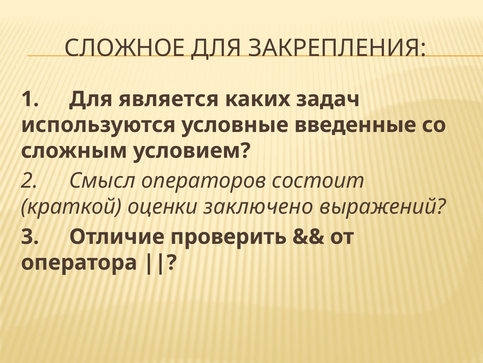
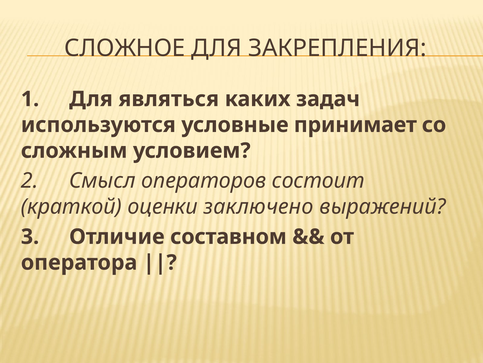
является: является -> являться (169, 99)
введенные: введенные -> принимает (355, 125)
проверить: проверить -> составном (228, 236)
